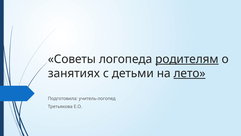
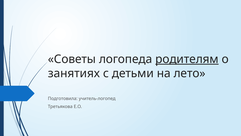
лето underline: present -> none (190, 73)
